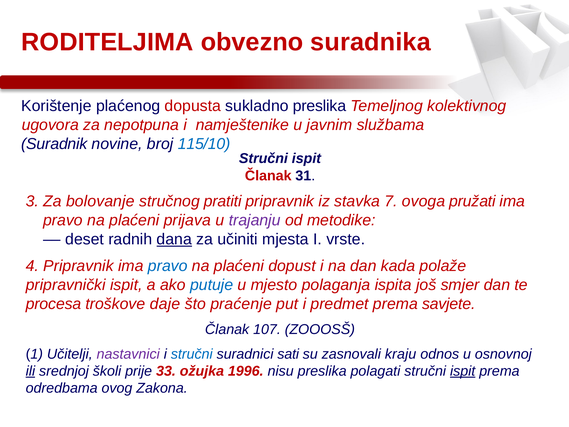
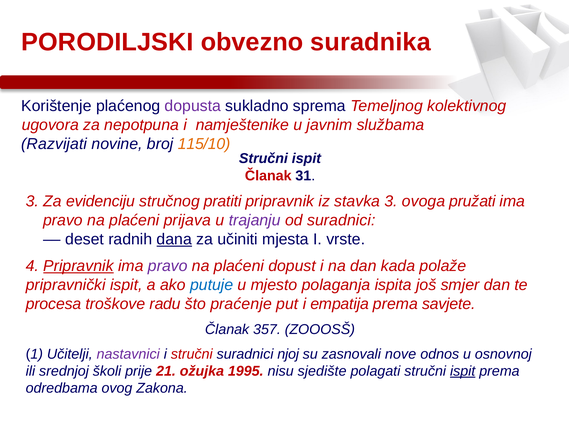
RODITELJIMA: RODITELJIMA -> PORODILJSKI (107, 42)
dopusta colour: red -> purple (193, 106)
sukladno preslika: preslika -> sprema (319, 106)
Suradnik: Suradnik -> Razvijati (54, 144)
115/10 colour: blue -> orange (204, 144)
bolovanje: bolovanje -> evidenciju (100, 201)
stavka 7: 7 -> 3 (391, 201)
od metodike: metodike -> suradnici (341, 220)
Pripravnik underline: none -> present (78, 266)
pravo colour: blue -> purple (168, 266)
daje: daje -> radu (165, 304)
predmet: predmet -> empatija (340, 304)
107: 107 -> 357 (267, 329)
stručni colour: blue -> red (192, 354)
sati: sati -> njoj (288, 354)
kraju: kraju -> nove (401, 354)
ili underline: present -> none (30, 371)
33: 33 -> 21 (166, 371)
1996: 1996 -> 1995 (246, 371)
nisu preslika: preslika -> sjedište (322, 371)
